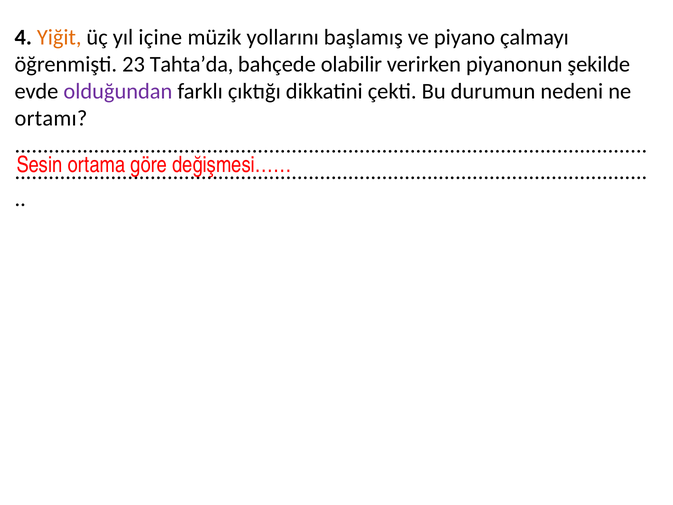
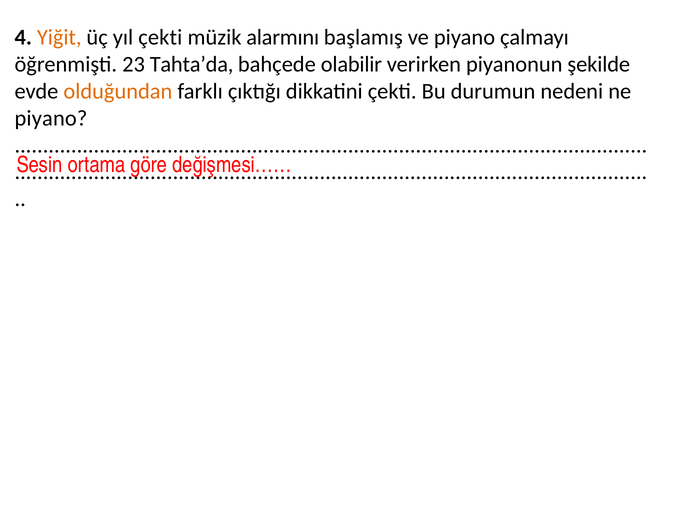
yıl içine: içine -> çekti (160, 37)
yollarını: yollarını -> alarmını (283, 37)
olduğundan colour: purple -> orange (118, 91)
ortamı: ortamı -> piyano (51, 118)
